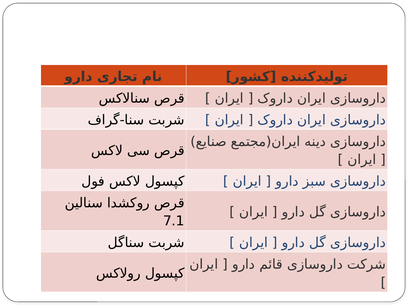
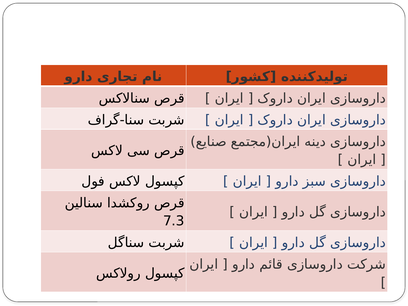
7.1: 7.1 -> 7.3 (174, 221)
